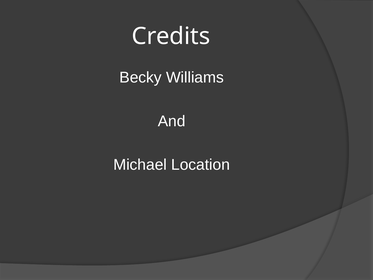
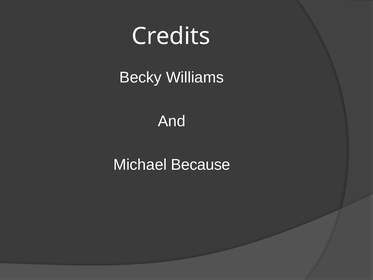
Location: Location -> Because (201, 165)
